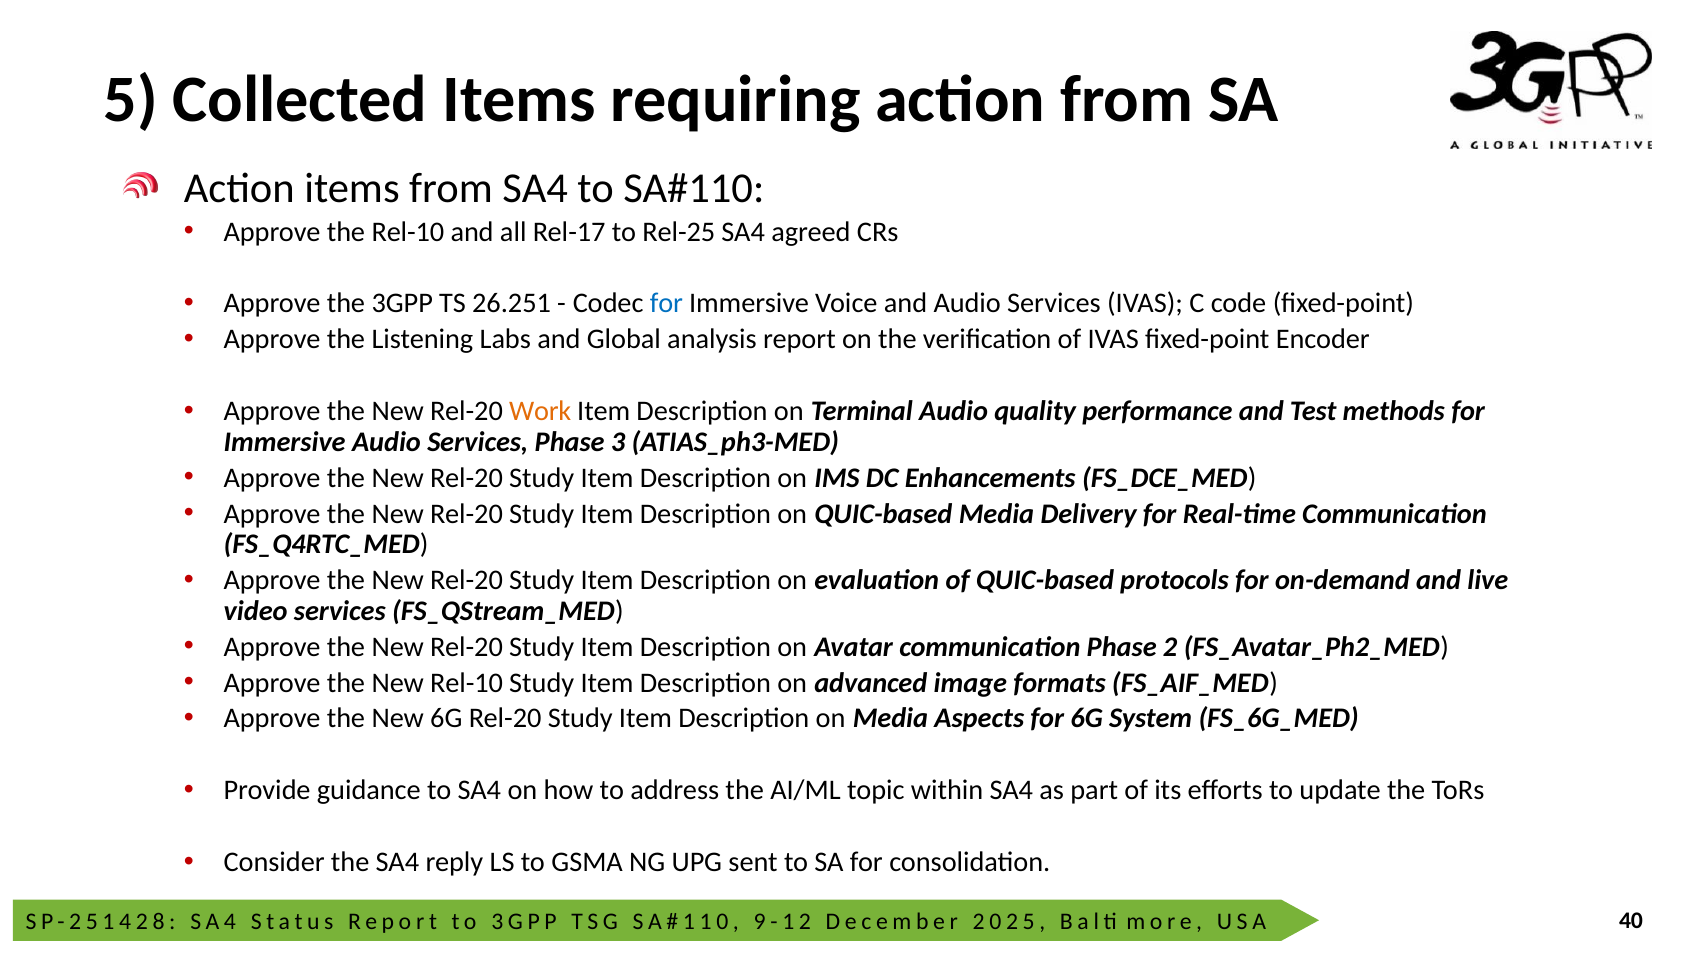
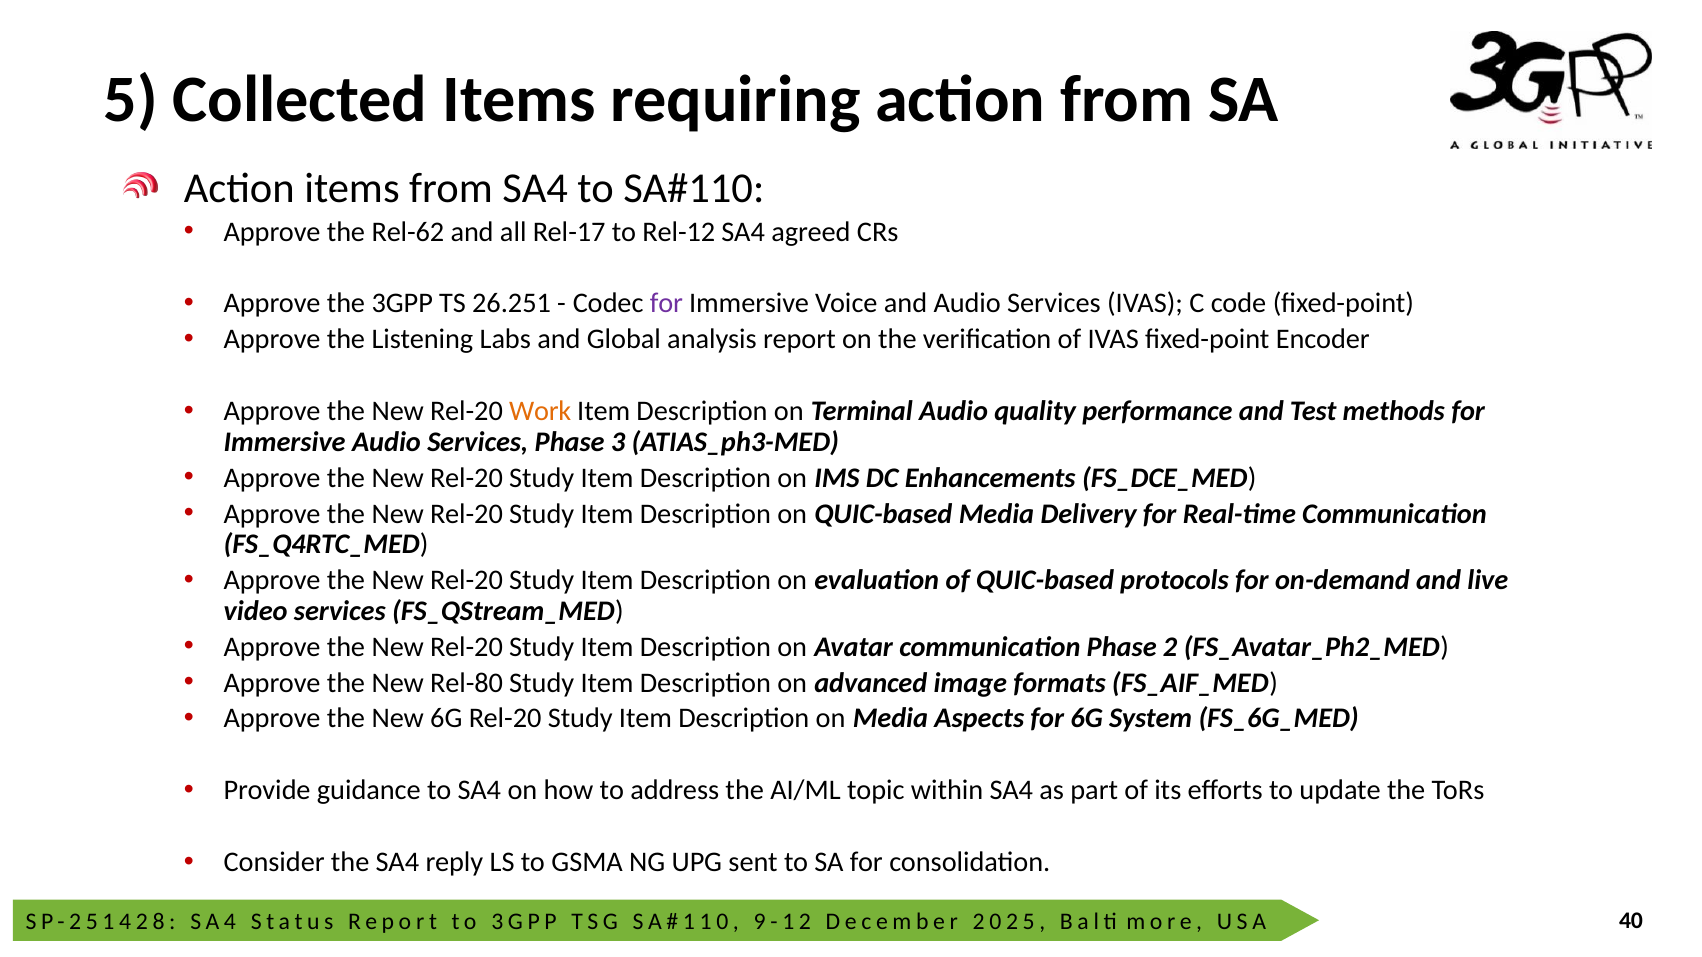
the Rel-10: Rel-10 -> Rel-62 (408, 232)
Rel-25: Rel-25 -> Rel-12 (679, 232)
for colour: blue -> purple (666, 304)
New Rel-10: Rel-10 -> Rel-80 (467, 683)
